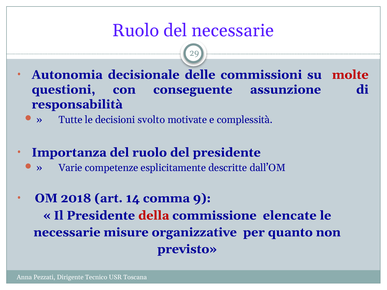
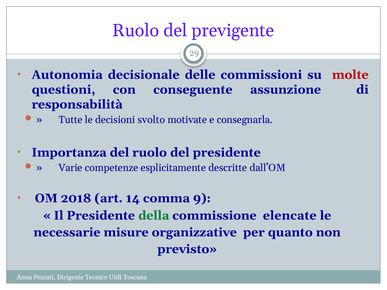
del necessarie: necessarie -> previgente (233, 30)
complessità: complessità -> consegnarla (245, 120)
della colour: red -> green (154, 216)
